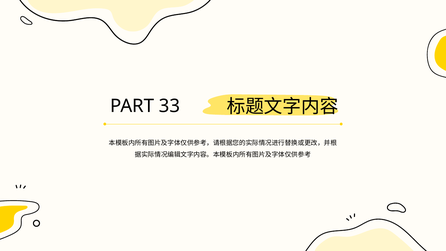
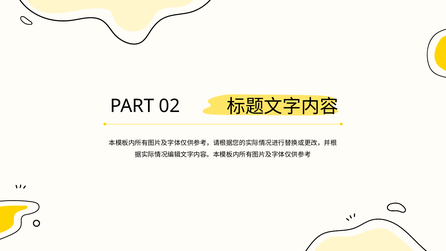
33: 33 -> 02 (170, 106)
